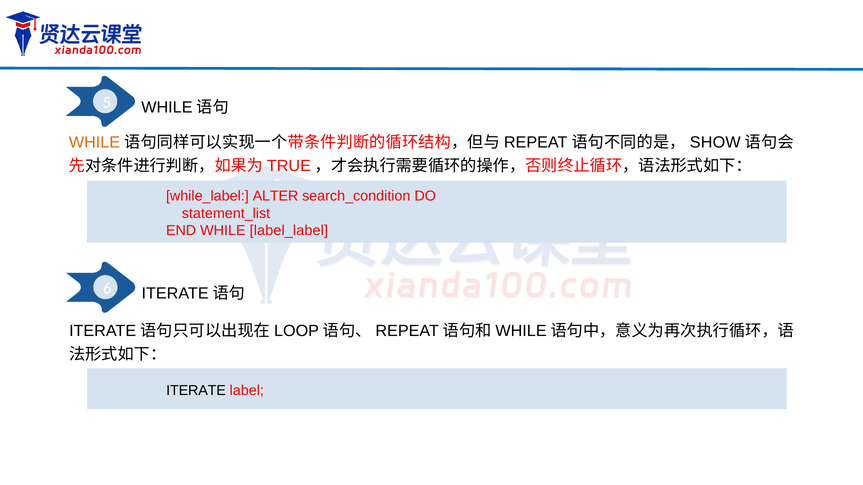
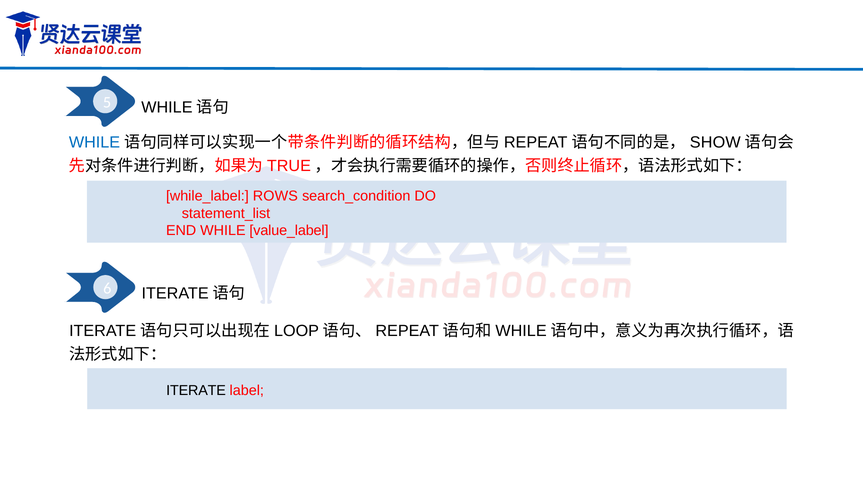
WHILE colour: orange -> blue (95, 143)
ALTER: ALTER -> ROWS (275, 196)
label_label: label_label -> value_label (289, 231)
